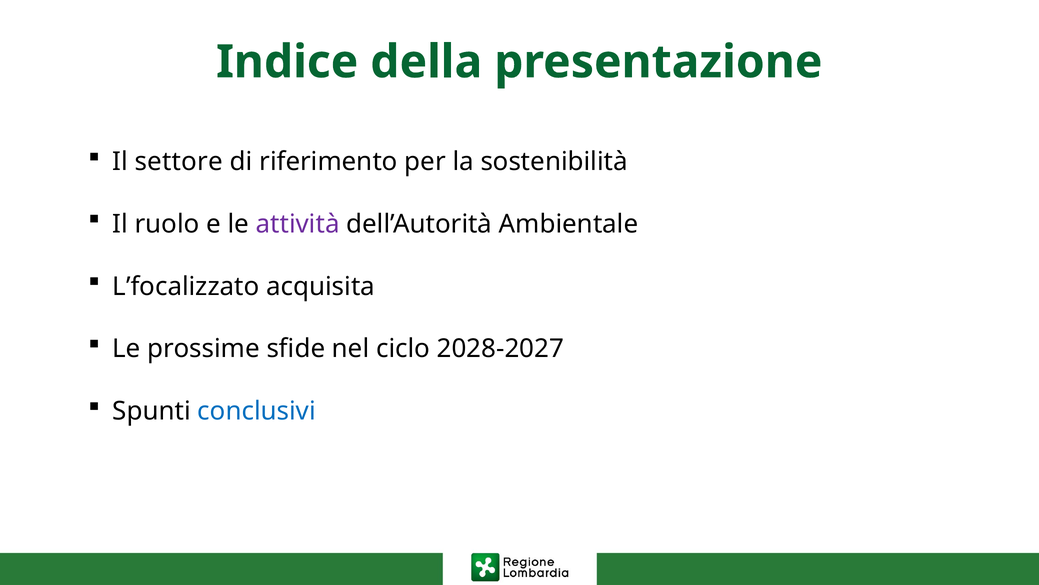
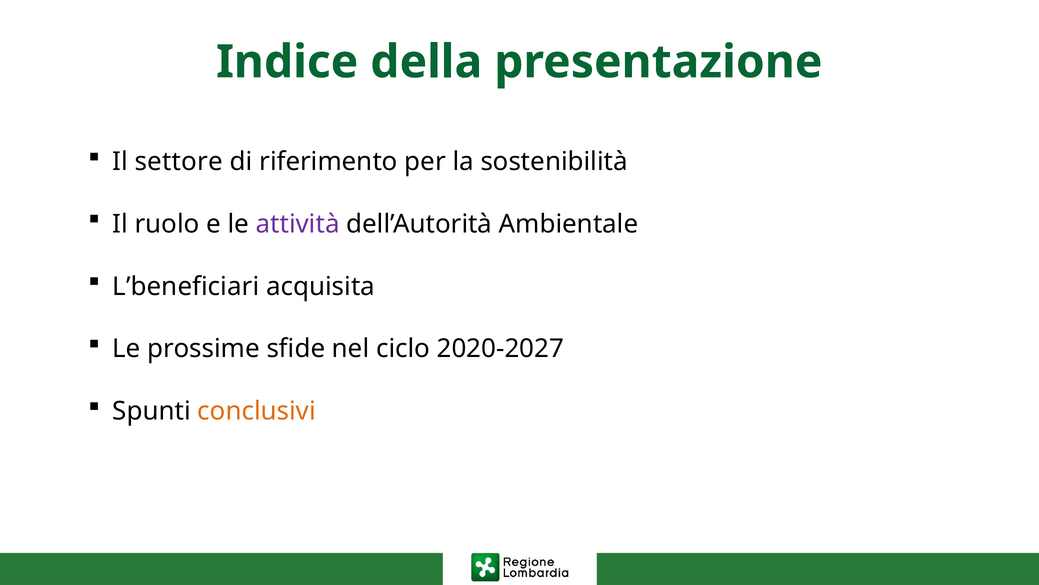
L’focalizzato: L’focalizzato -> L’beneficiari (186, 286)
2028-2027: 2028-2027 -> 2020-2027 (500, 349)
conclusivi colour: blue -> orange (257, 411)
